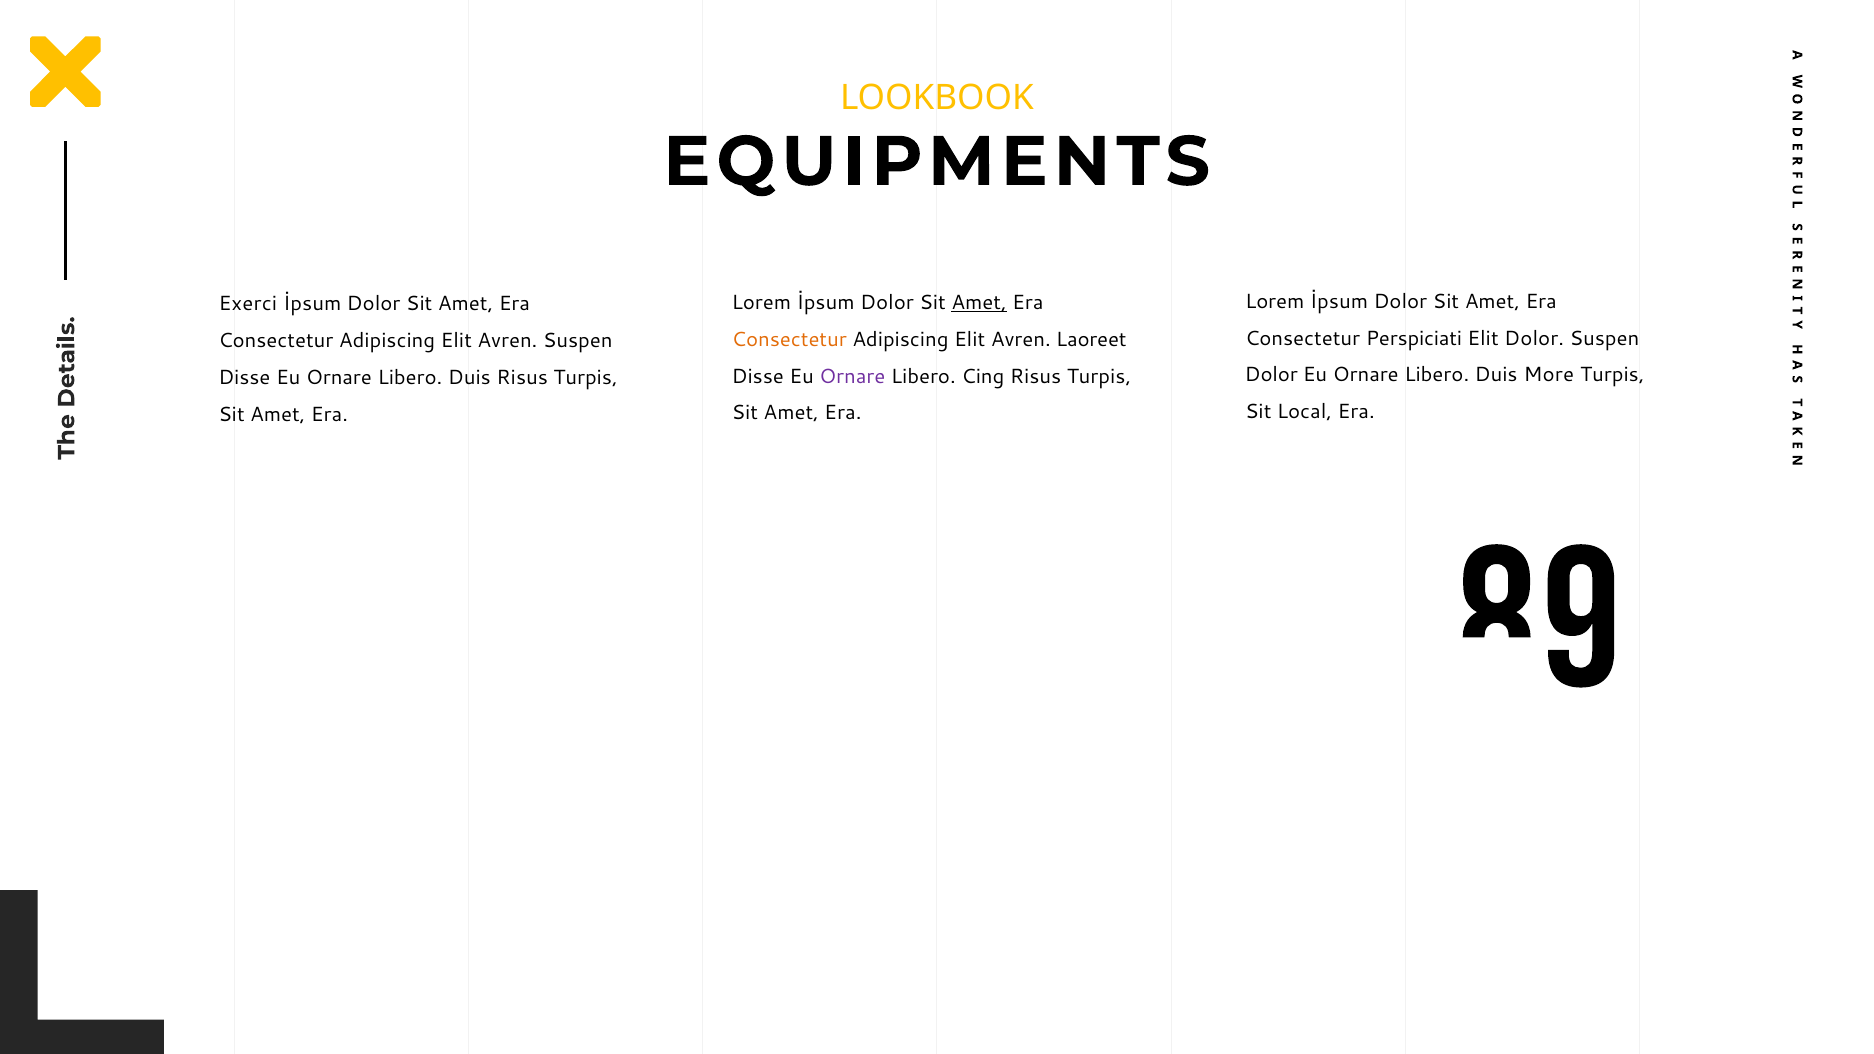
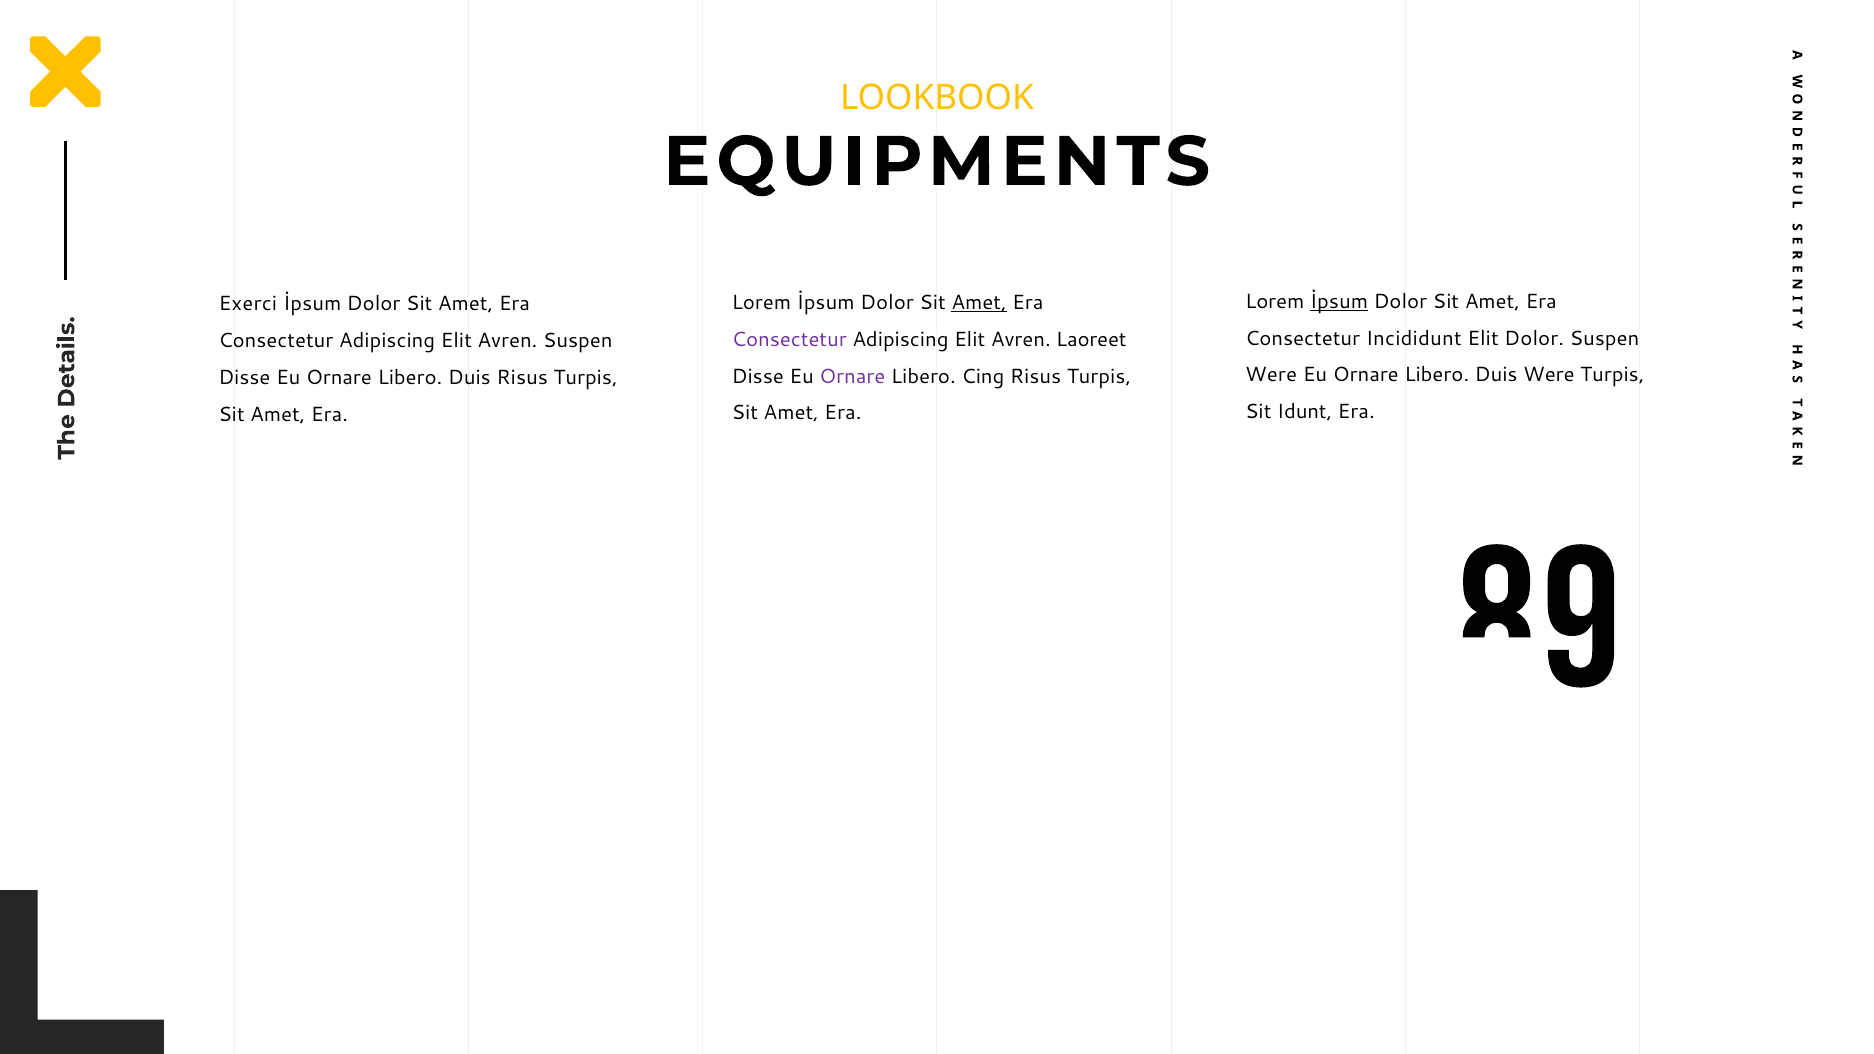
İpsum underline: none -> present (1339, 302)
Perspiciati: Perspiciati -> Incididunt (1414, 338)
Consectetur colour: orange -> purple (789, 340)
Dolor: Dolor -> Were (1271, 375)
Duis More: More -> Were (1549, 375)
Local: Local -> Idunt (1305, 412)
